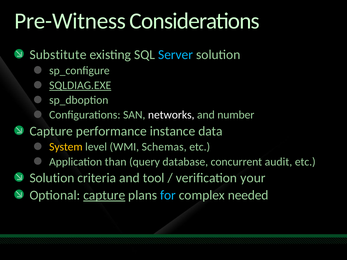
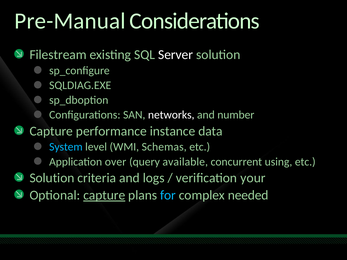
Pre-Witness: Pre-Witness -> Pre-Manual (70, 21)
Substitute: Substitute -> Filestream (58, 55)
Server colour: light blue -> white (176, 55)
SQLDIAG.EXE underline: present -> none (80, 85)
System colour: yellow -> light blue (66, 147)
than: than -> over (116, 162)
database: database -> available (185, 162)
audit: audit -> using (279, 162)
tool: tool -> logs (154, 178)
